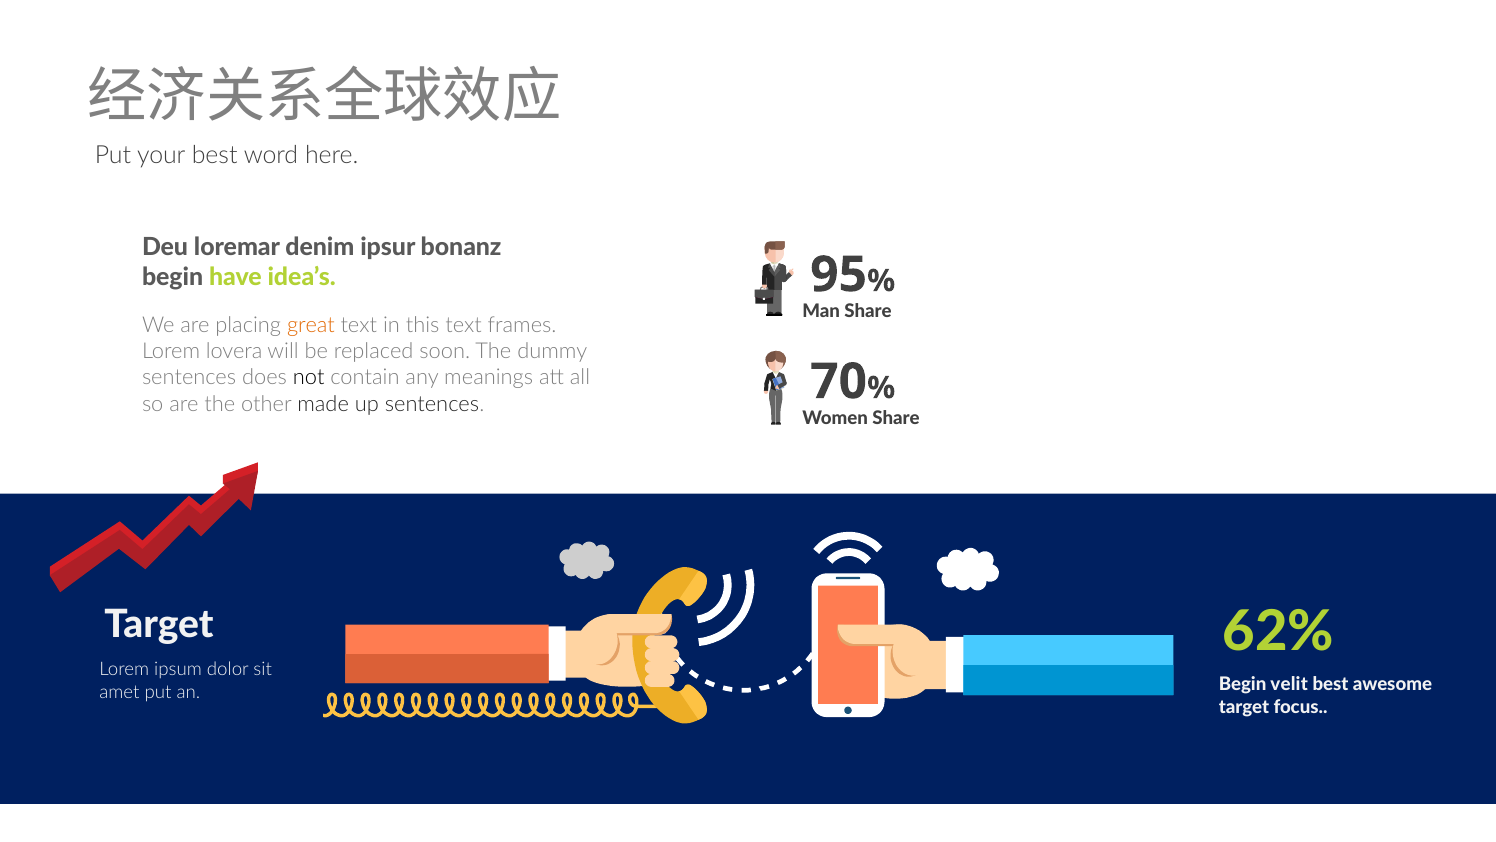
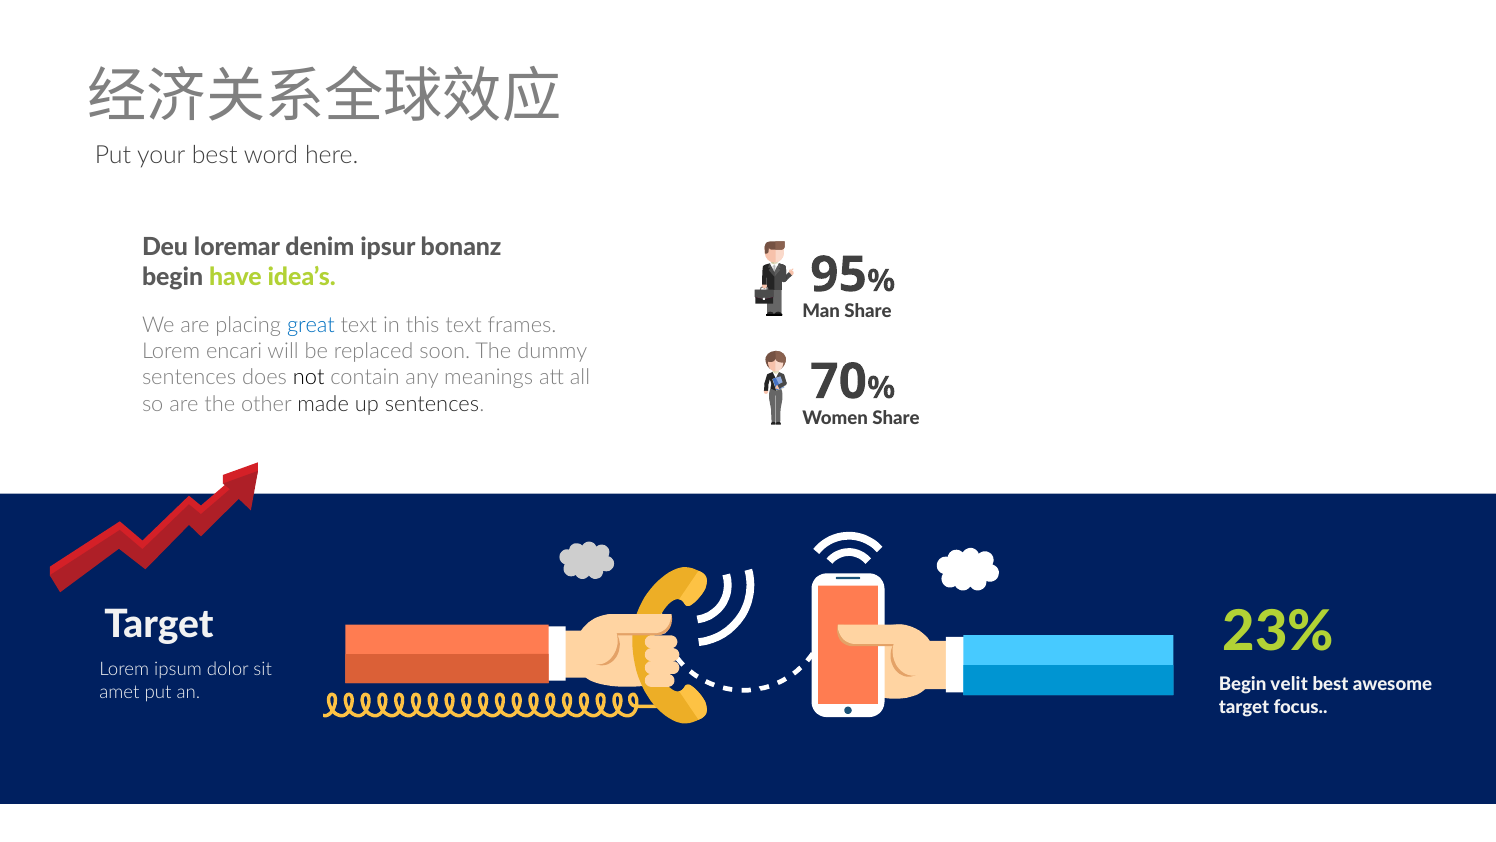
great colour: orange -> blue (311, 325)
lovera: lovera -> encari (234, 351)
62%: 62% -> 23% (1278, 632)
